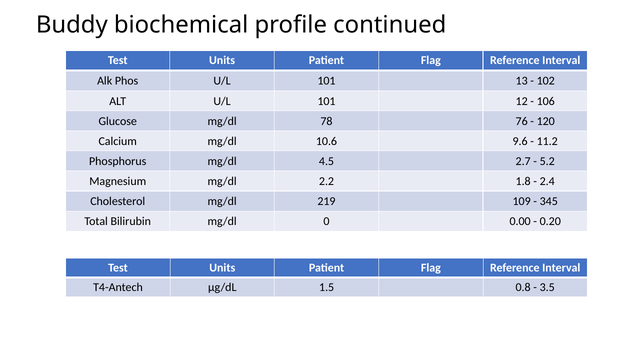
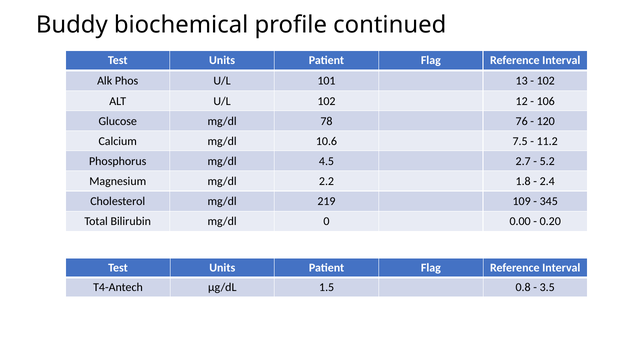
ALT U/L 101: 101 -> 102 (326, 101)
9.6: 9.6 -> 7.5 (520, 141)
